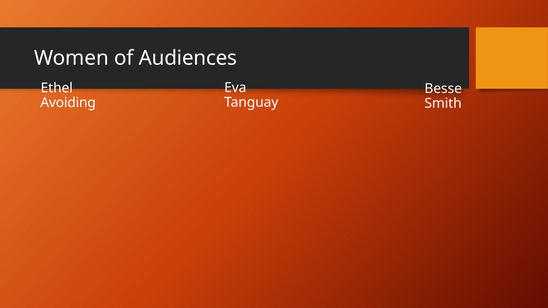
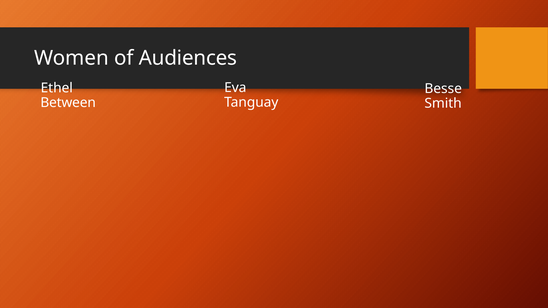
Avoiding: Avoiding -> Between (68, 103)
